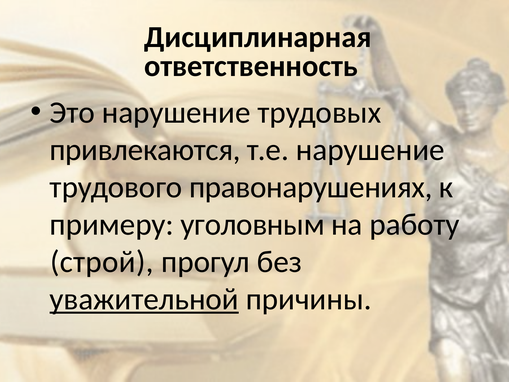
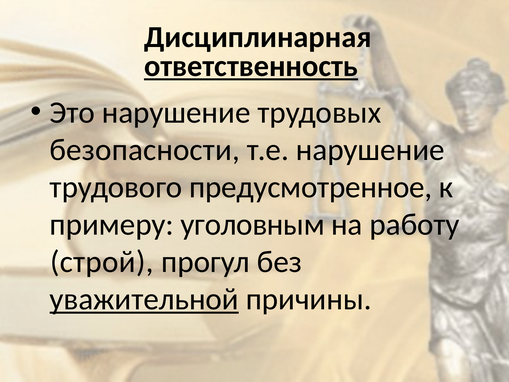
ответственность underline: none -> present (251, 66)
привлекаются: привлекаются -> безопасности (145, 150)
правонарушениях: правонарушениях -> предусмотренное (311, 187)
